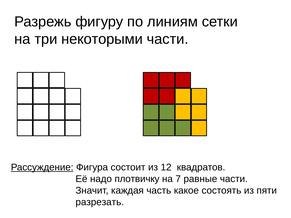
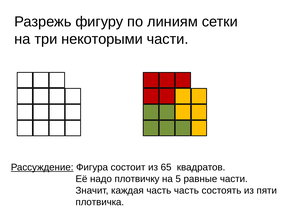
12: 12 -> 65 (166, 167)
7: 7 -> 5 (178, 179)
часть какое: какое -> часть (186, 191)
разрезать: разрезать -> плотвичка (100, 202)
